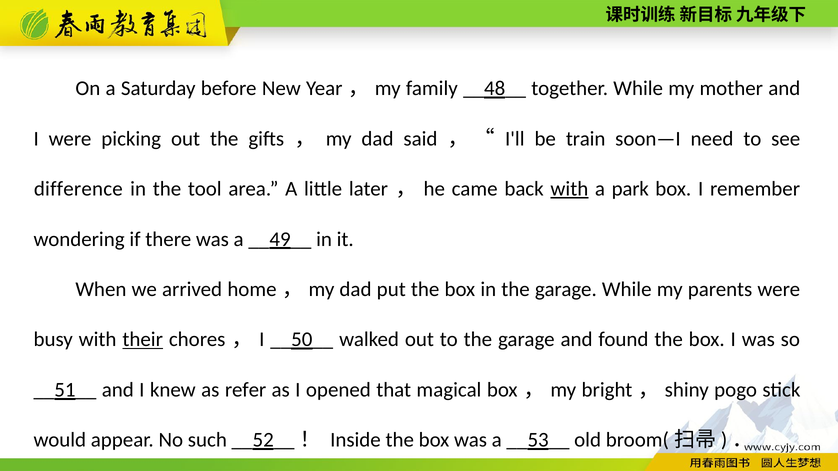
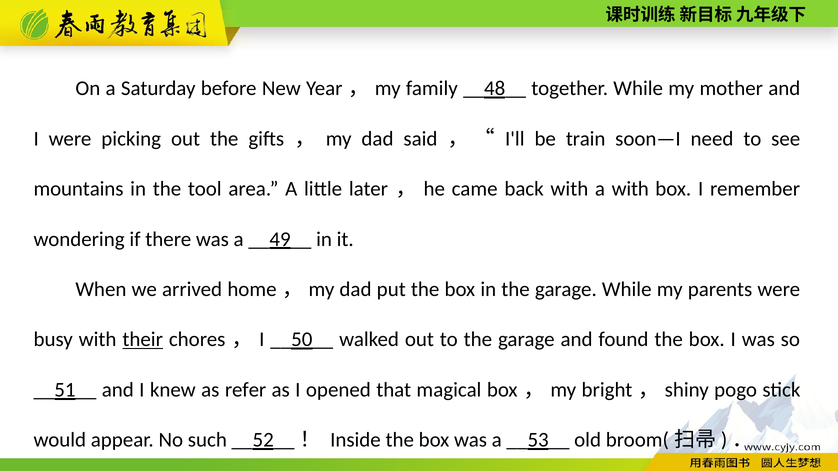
difference: difference -> mountains (78, 189)
with underline: present -> none (569, 189)
a park: park -> with (630, 189)
